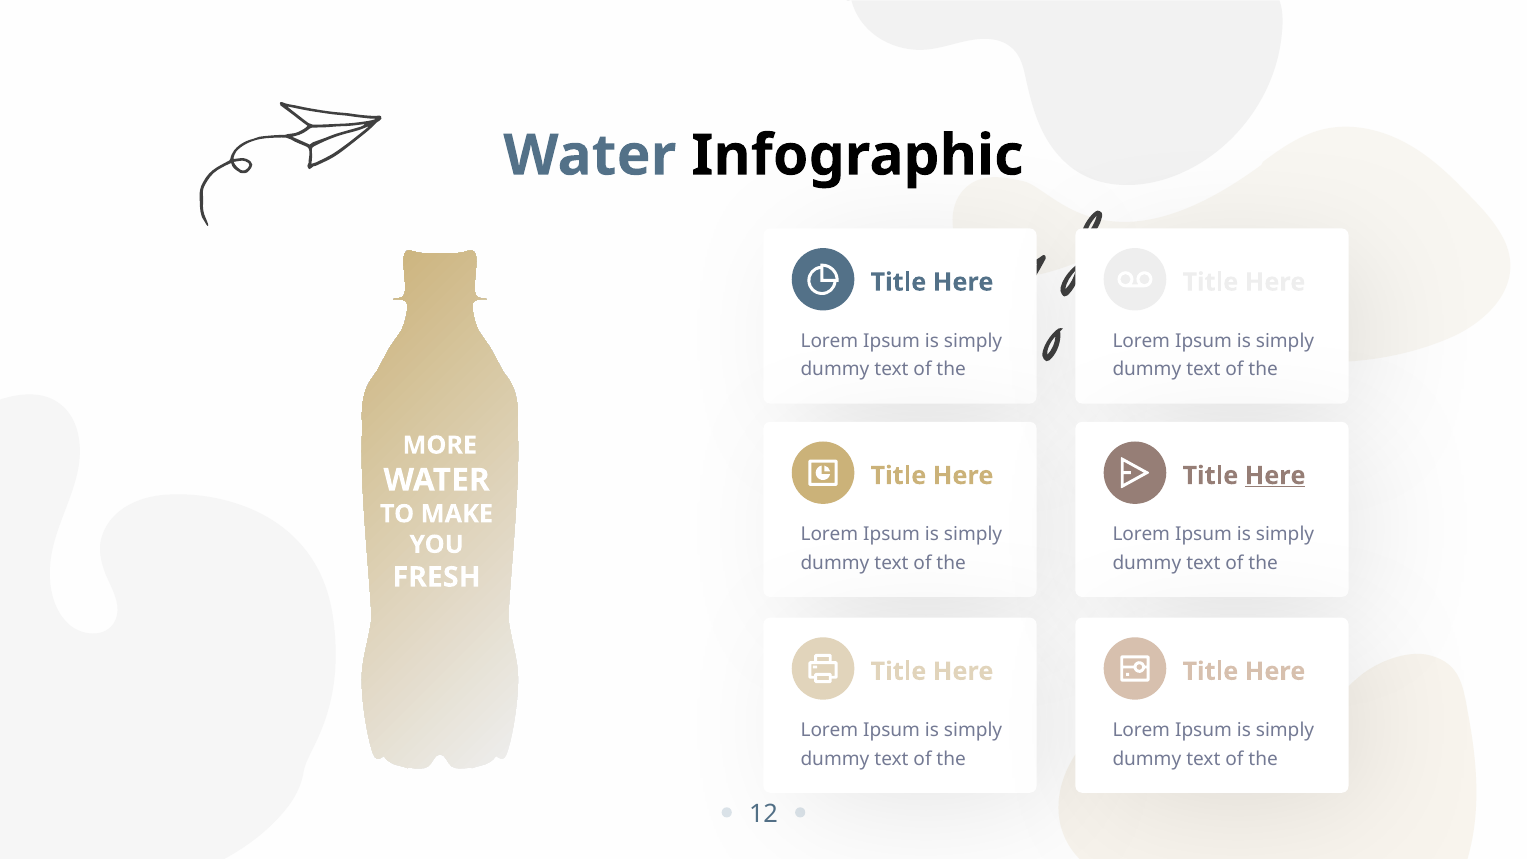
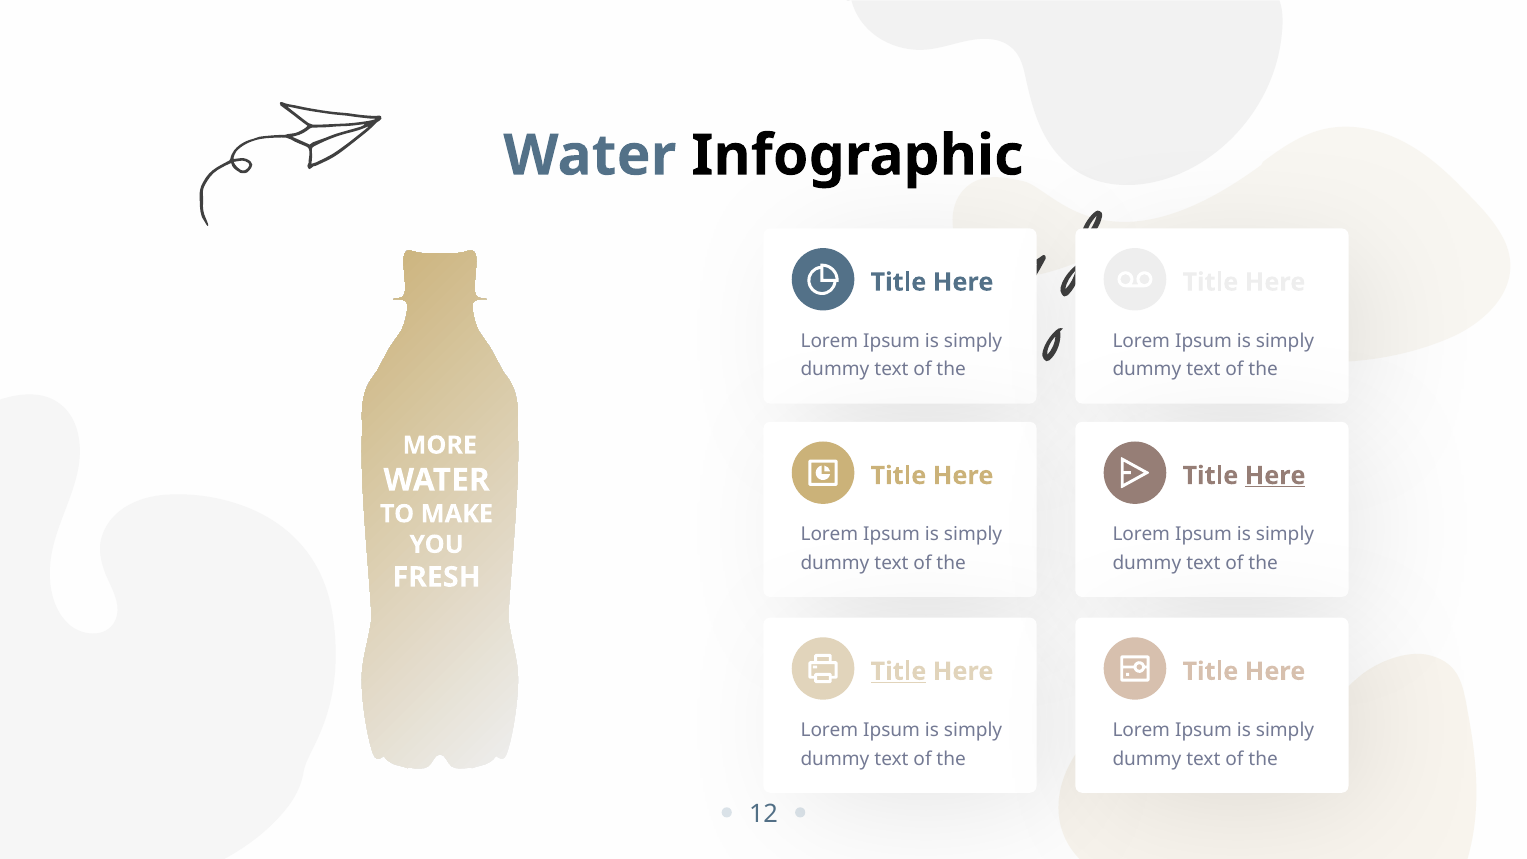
Title underline: none -> present (898, 671)
